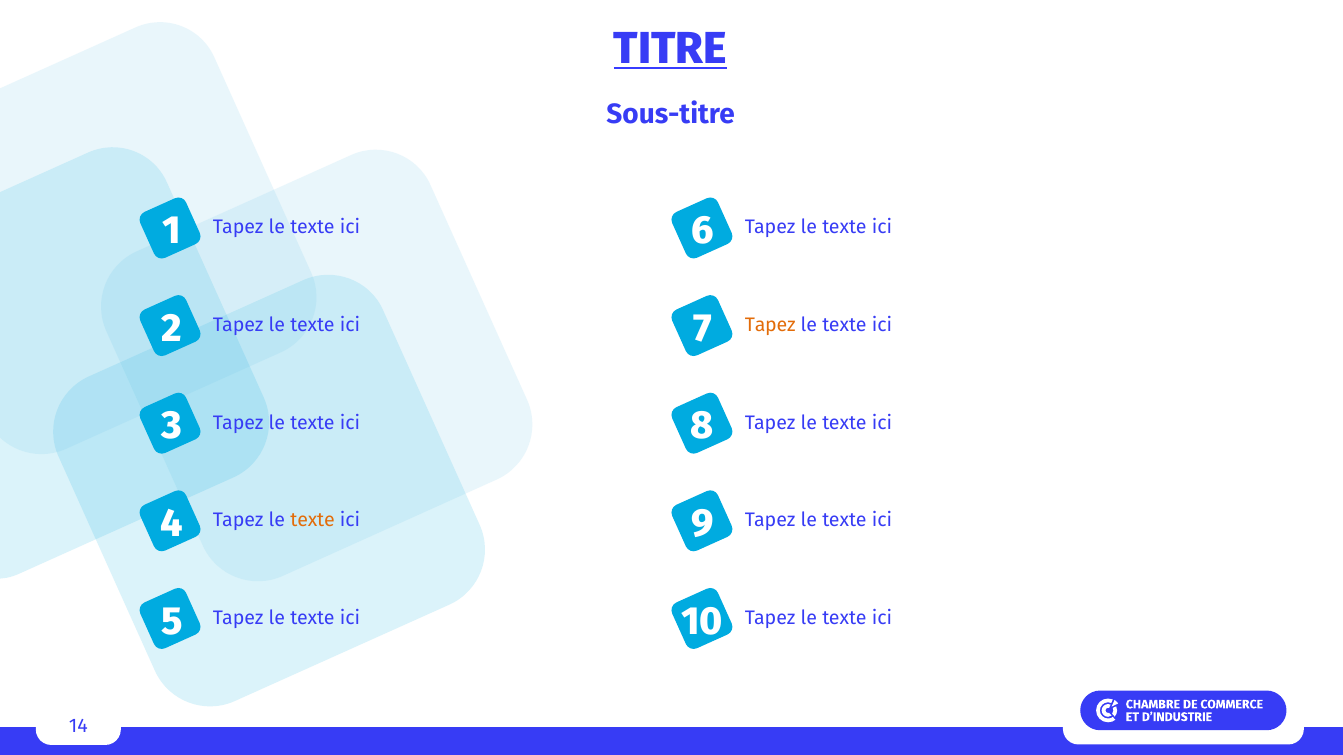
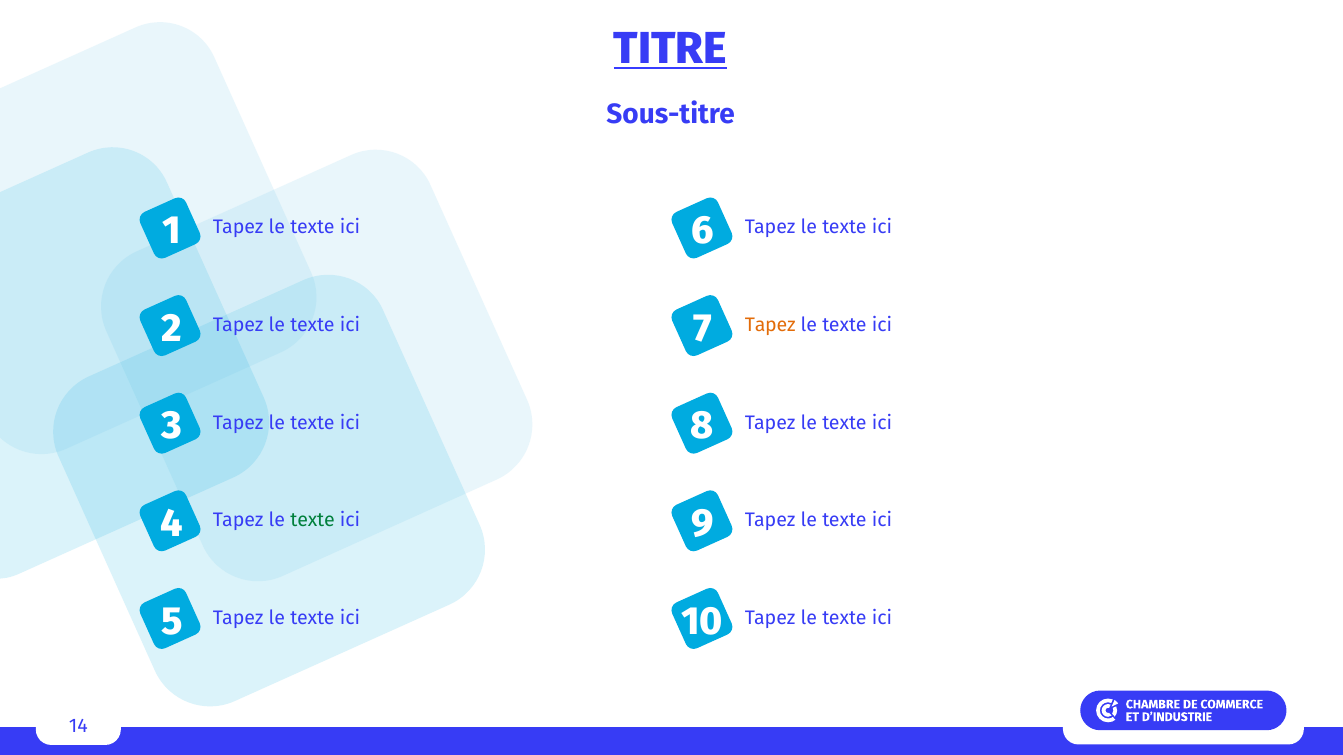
texte colour: orange -> green (313, 521)
